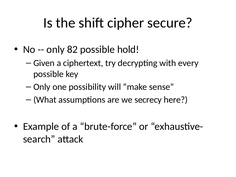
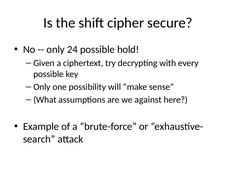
82: 82 -> 24 (72, 50)
secrecy: secrecy -> against (148, 100)
